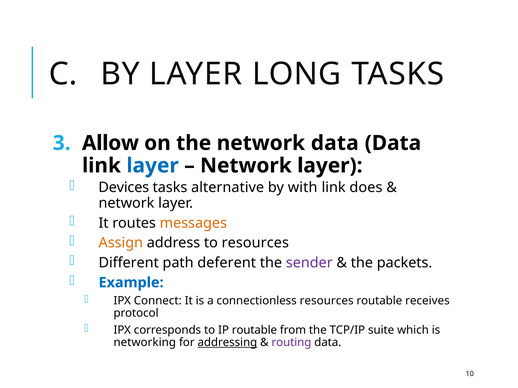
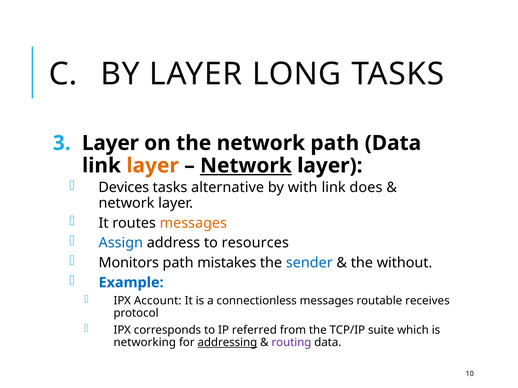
Allow: Allow -> Layer (110, 143)
network data: data -> path (335, 143)
layer colour: blue -> orange (153, 166)
Network underline: none -> present (246, 166)
Assign colour: orange -> blue (121, 243)
Different: Different -> Monitors (129, 263)
deferent: deferent -> mistakes (227, 263)
sender colour: purple -> blue (309, 263)
packets: packets -> without (405, 263)
Connect: Connect -> Account (158, 301)
connectionless resources: resources -> messages (327, 301)
IP routable: routable -> referred (254, 330)
